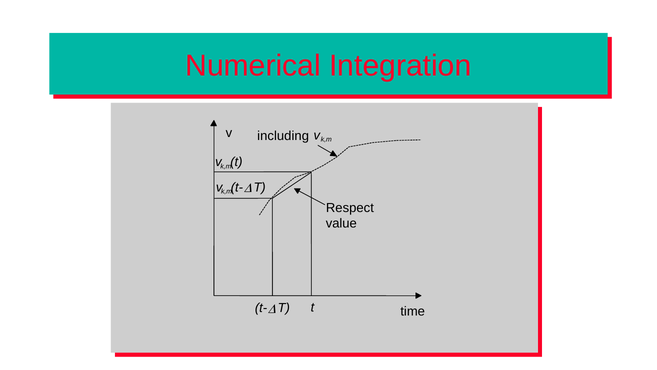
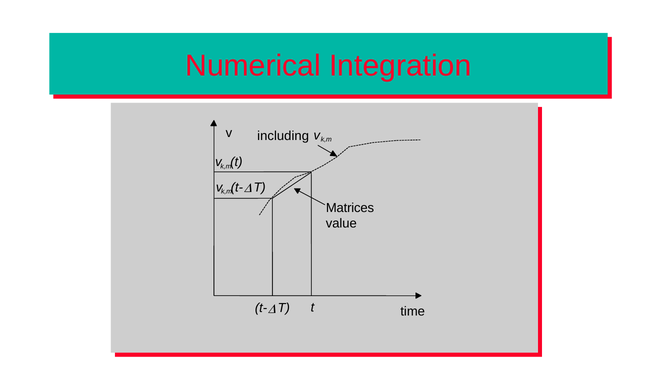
Respect: Respect -> Matrices (350, 208)
